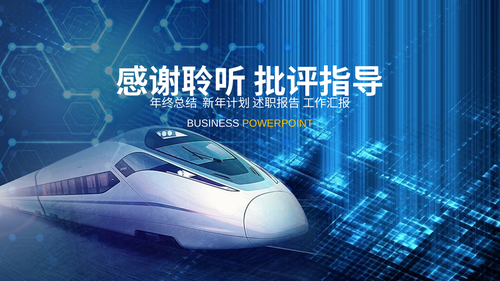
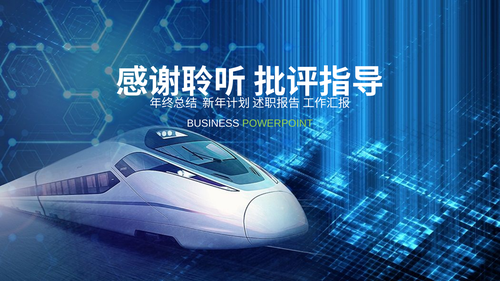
POWERPOINT colour: yellow -> light green (278, 124)
